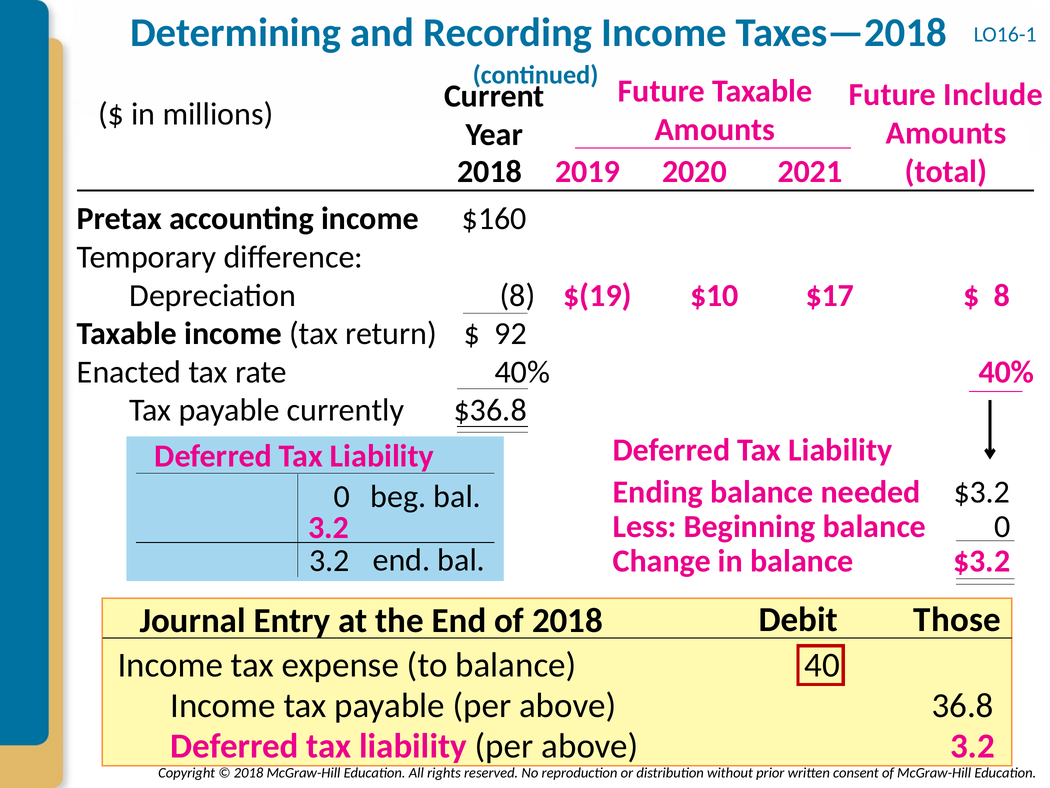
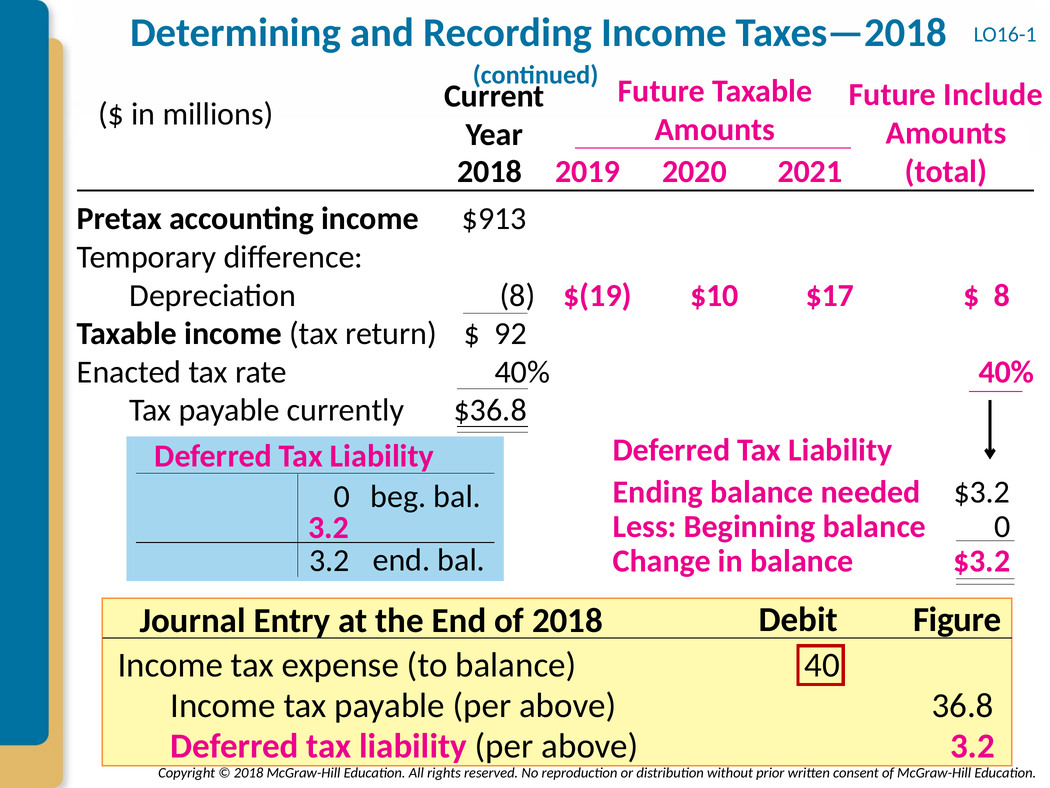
$160: $160 -> $913 (494, 219)
Those: Those -> Figure (957, 619)
